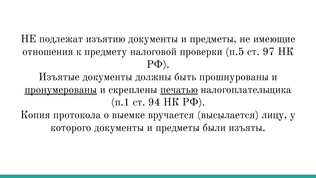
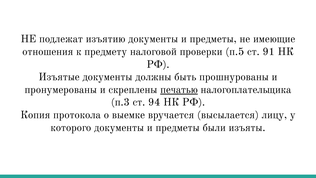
97: 97 -> 91 (269, 52)
пронумерованы underline: present -> none (61, 89)
п.1: п.1 -> п.3 (120, 102)
